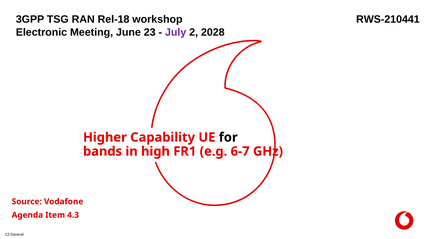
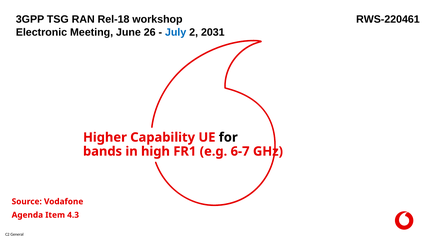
RWS-210441: RWS-210441 -> RWS-220461 (388, 19)
23: 23 -> 26 (150, 32)
July colour: purple -> blue (176, 32)
2028: 2028 -> 2031 (213, 32)
